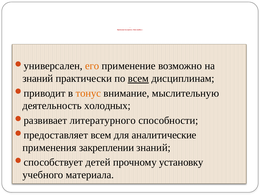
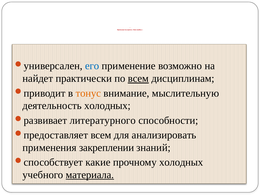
его colour: orange -> blue (92, 66)
знаний: знаний -> найдет (38, 78)
аналитические: аналитические -> анализировать (164, 135)
детей: детей -> какие (98, 162)
прочному установку: установку -> холодных (181, 162)
материала underline: none -> present (90, 175)
